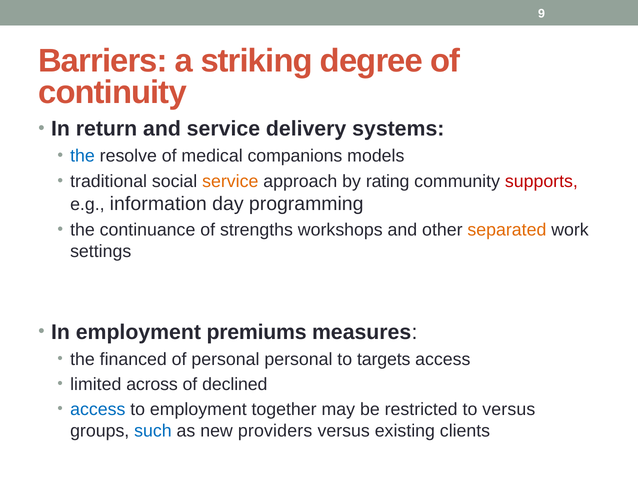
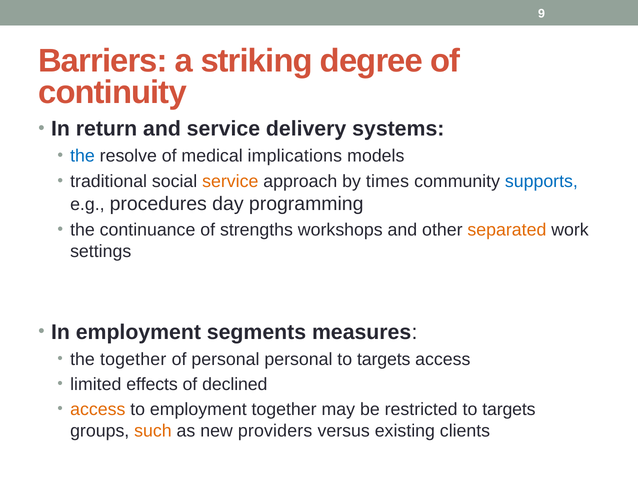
companions: companions -> implications (295, 156)
rating: rating -> times (387, 182)
supports colour: red -> blue (541, 182)
information: information -> procedures (158, 204)
premiums: premiums -> segments (256, 333)
the financed: financed -> together (133, 360)
across: across -> effects (152, 385)
access colour: blue -> orange (98, 410)
restricted to versus: versus -> targets (509, 410)
such colour: blue -> orange (153, 431)
